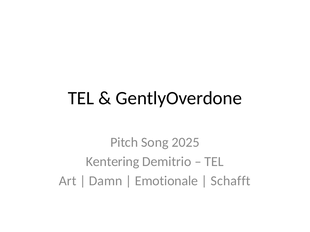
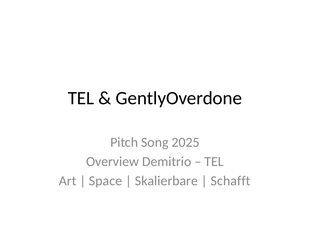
Kentering: Kentering -> Overview (113, 162)
Damn: Damn -> Space (106, 181)
Emotionale: Emotionale -> Skalierbare (166, 181)
